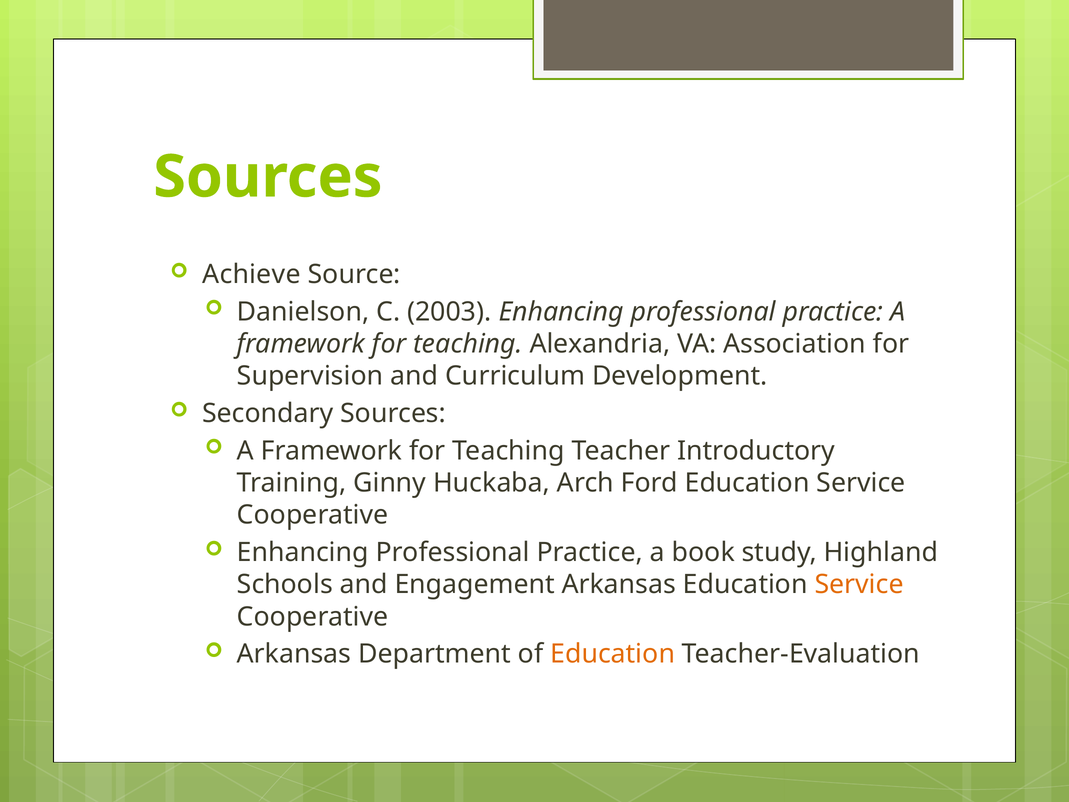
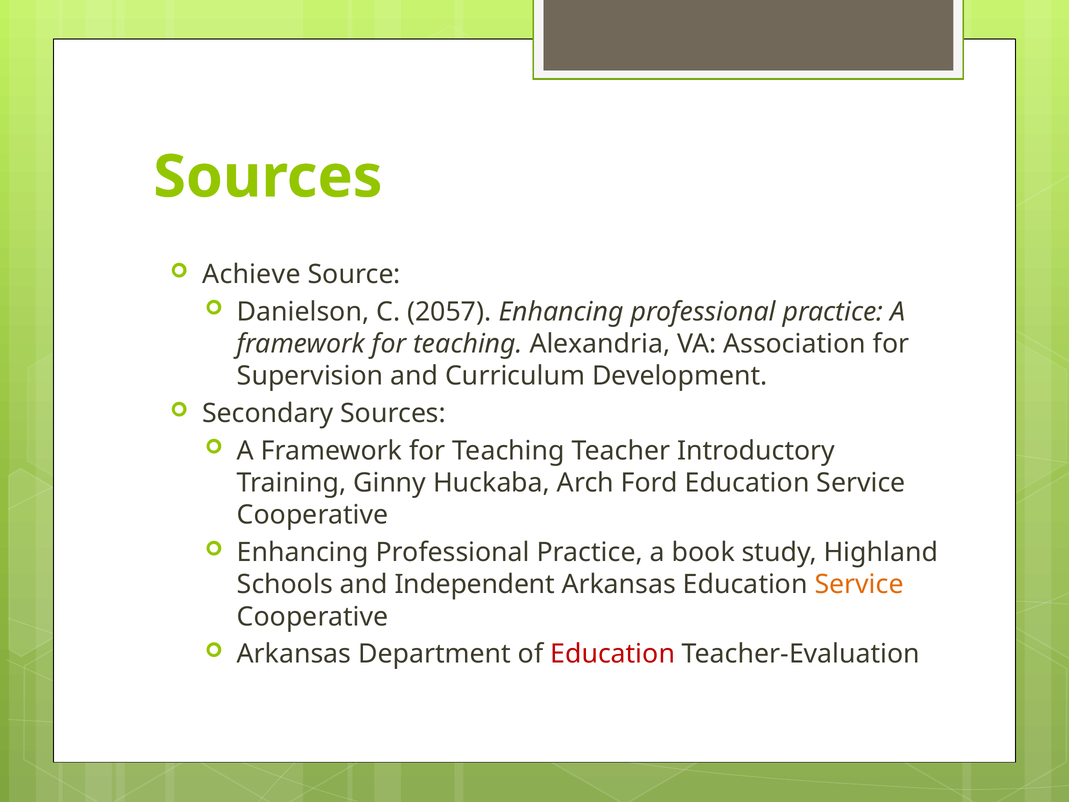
2003: 2003 -> 2057 (449, 312)
Engagement: Engagement -> Independent (475, 584)
Education colour: orange -> red (613, 654)
